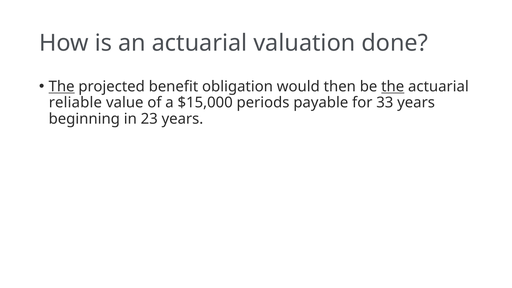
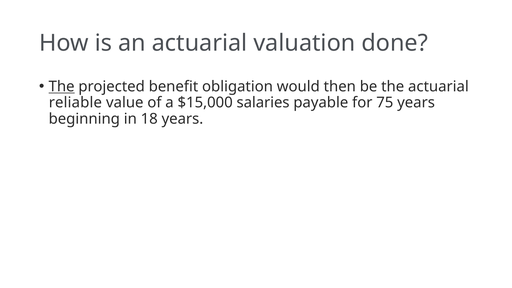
the underline: present -> none (393, 87)
periods: periods -> salaries (263, 103)
33: 33 -> 75 (385, 103)
23: 23 -> 18 (149, 119)
